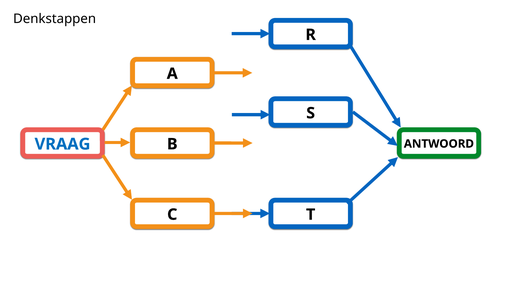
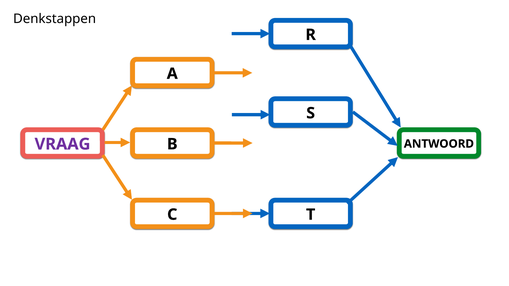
VRAAG colour: blue -> purple (63, 144)
